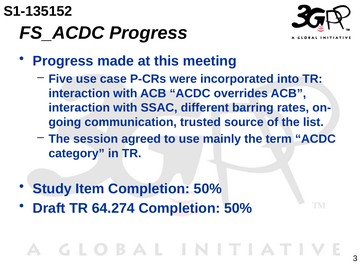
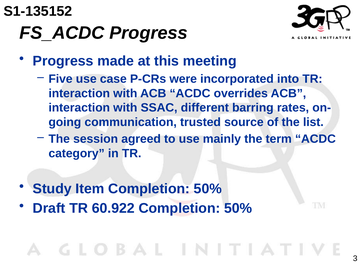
64.274: 64.274 -> 60.922 (113, 209)
